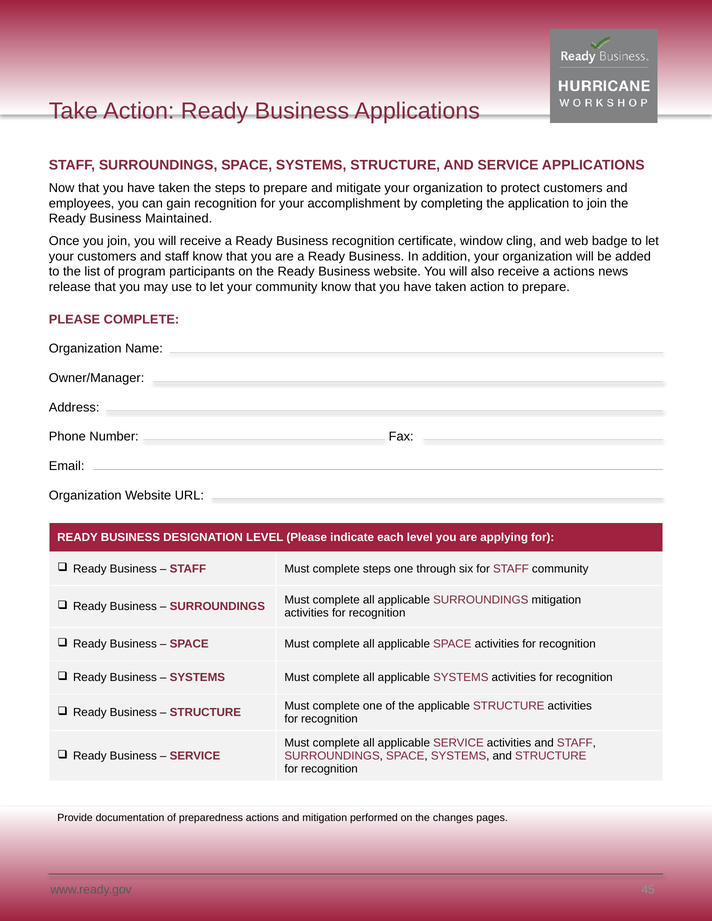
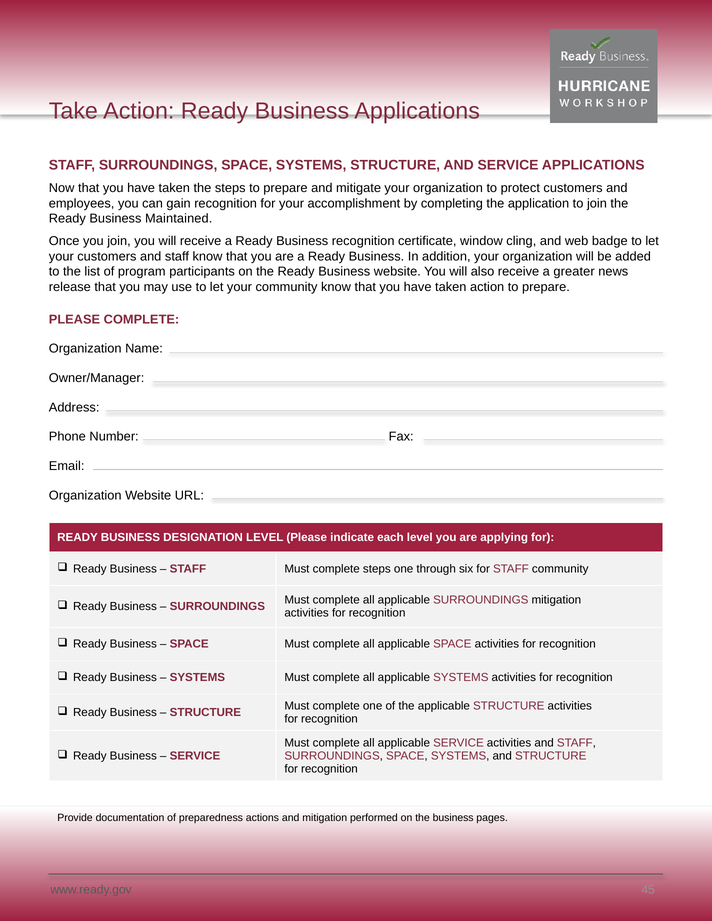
a actions: actions -> greater (574, 272)
the changes: changes -> business (453, 818)
